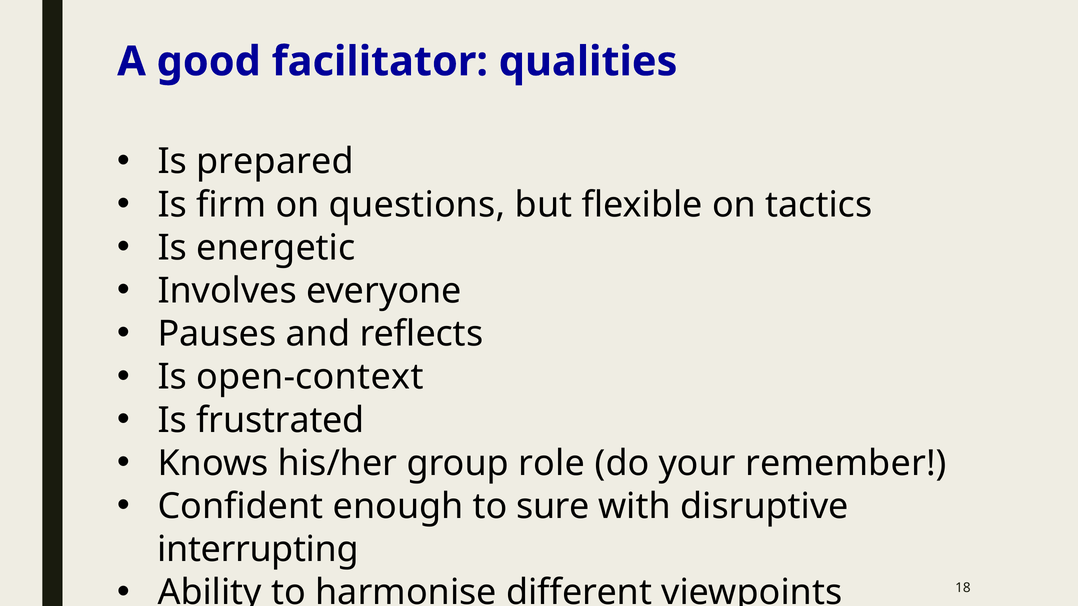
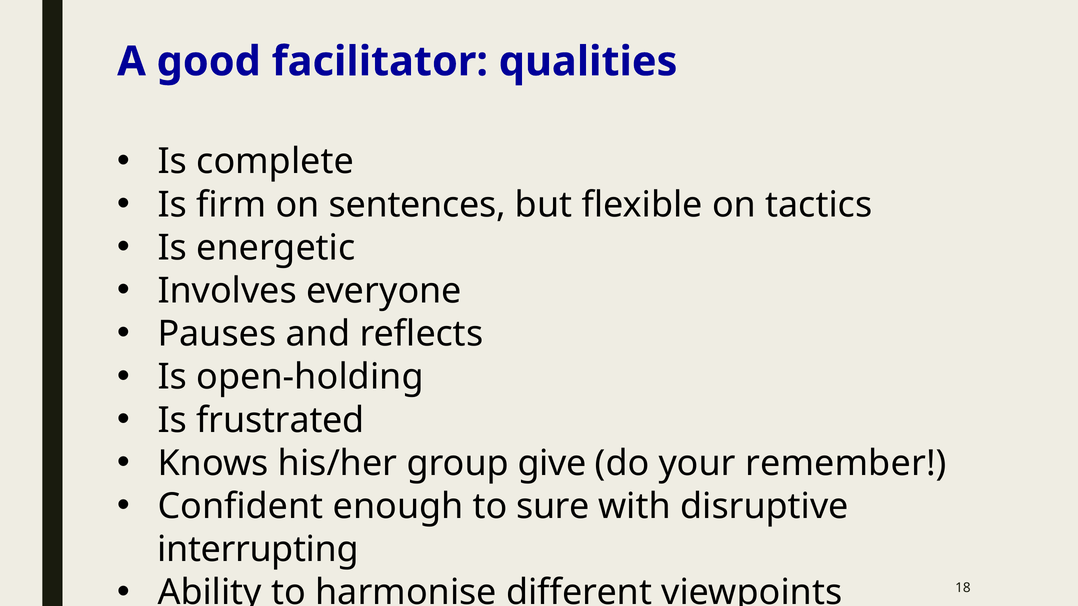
prepared: prepared -> complete (275, 162)
questions: questions -> sentences (417, 205)
open-context: open-context -> open-holding (310, 377)
role: role -> give (552, 464)
